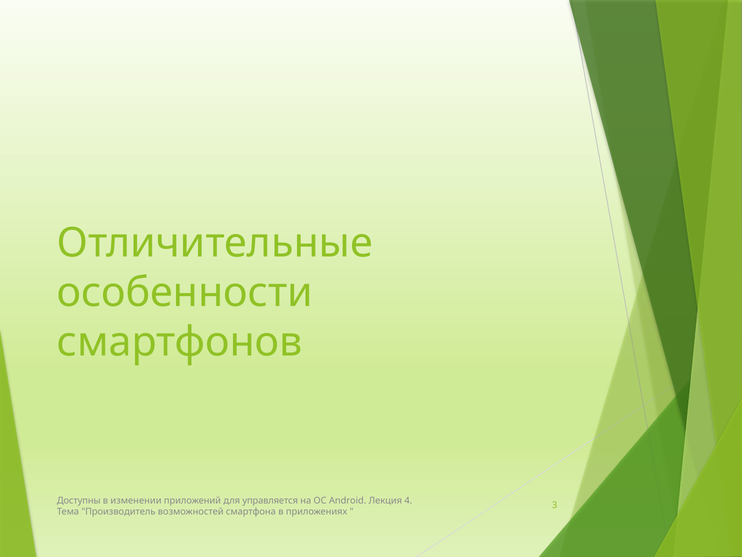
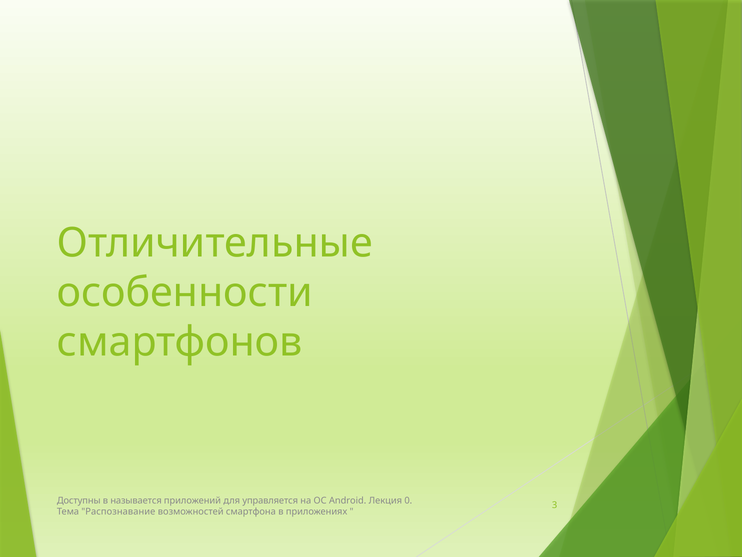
изменении: изменении -> называется (136, 500)
4: 4 -> 0 (408, 500)
Производитель: Производитель -> Распознавание (118, 511)
